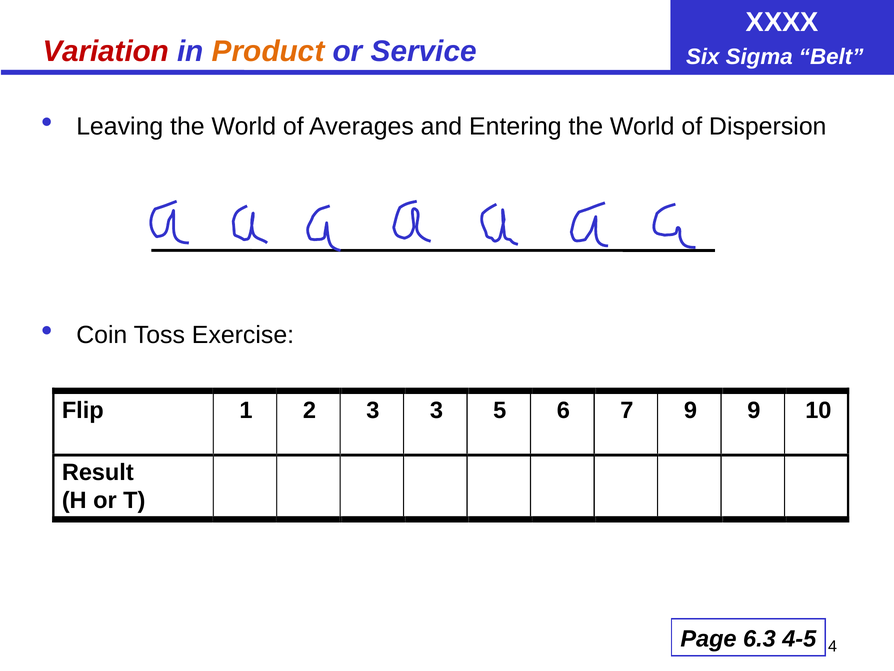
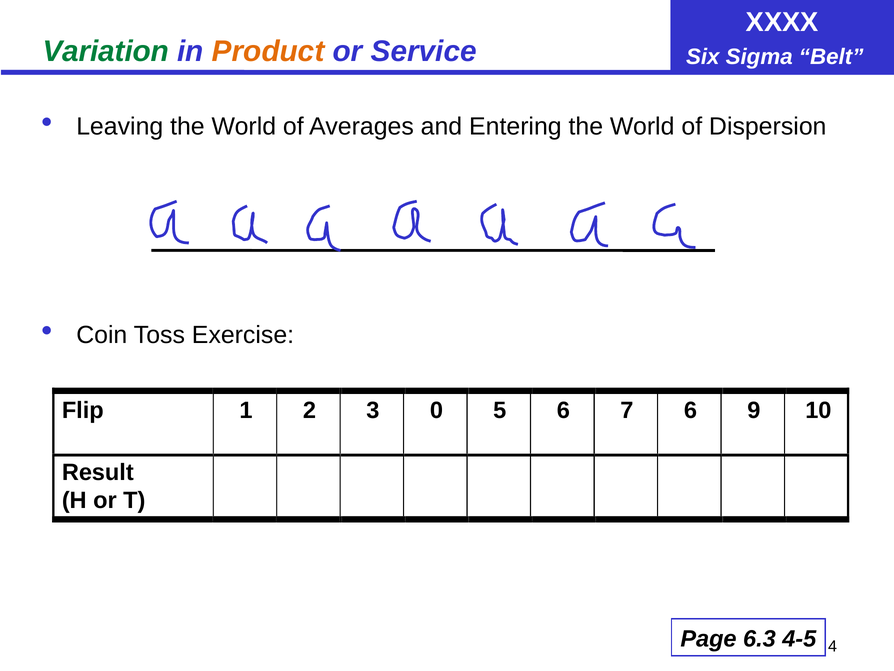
Variation colour: red -> green (106, 51)
3 3: 3 -> 0 (436, 410)
7 9: 9 -> 6 (690, 410)
